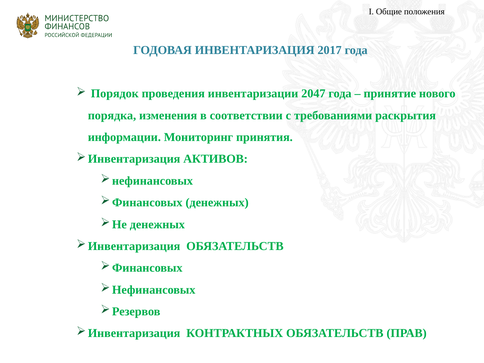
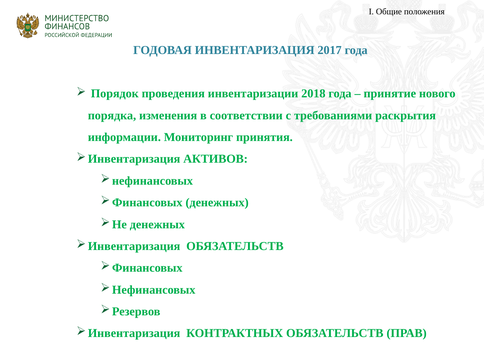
2047: 2047 -> 2018 (313, 94)
